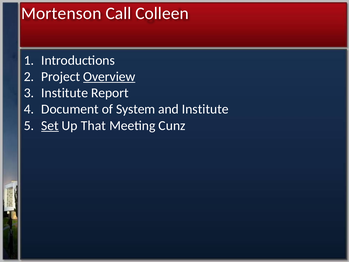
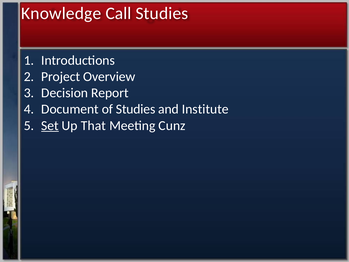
Mortenson: Mortenson -> Knowledge (61, 13)
Call Colleen: Colleen -> Studies (162, 13)
Overview underline: present -> none (109, 77)
Institute: Institute -> Decision (65, 93)
of System: System -> Studies (136, 109)
